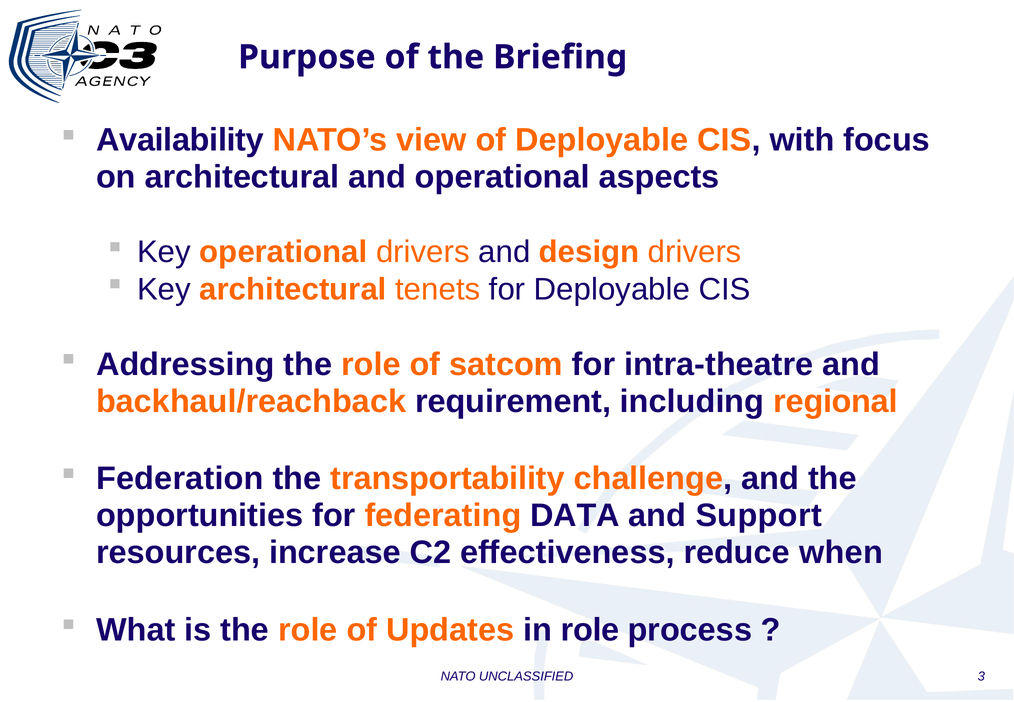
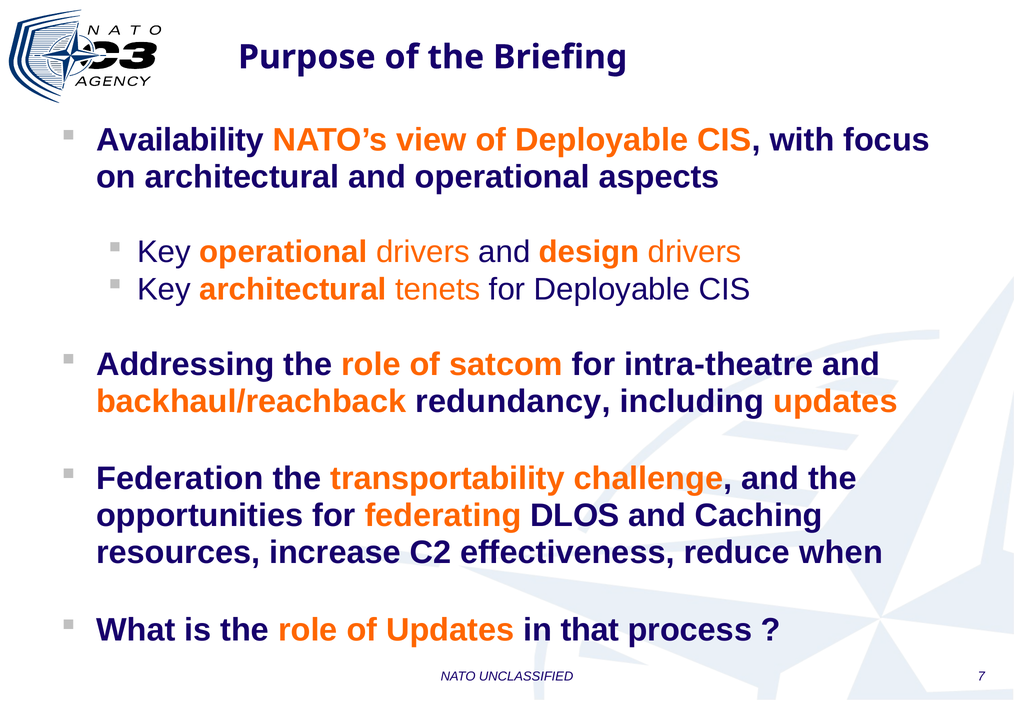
requirement: requirement -> redundancy (513, 401)
including regional: regional -> updates (835, 401)
DATA: DATA -> DLOS (575, 516)
Support: Support -> Caching (759, 516)
in role: role -> that (590, 630)
3: 3 -> 7 (981, 676)
